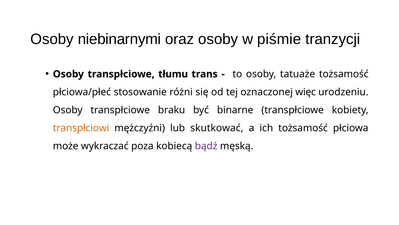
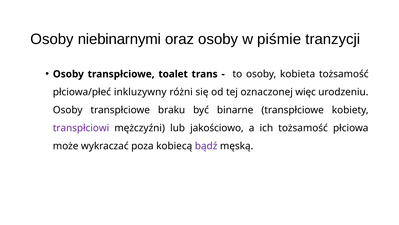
tłumu: tłumu -> toalet (173, 74)
tatuaże: tatuaże -> kobieta (298, 74)
stosowanie: stosowanie -> inkluzywny (140, 92)
transpłciowi colour: orange -> purple (81, 128)
skutkować: skutkować -> jakościowo (217, 128)
